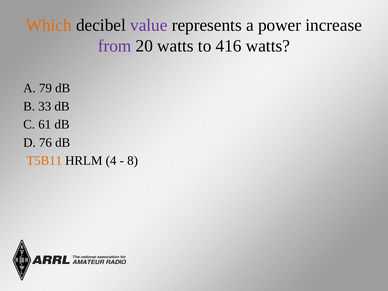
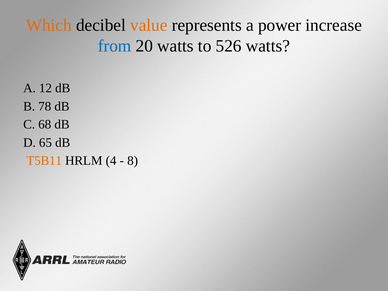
value colour: purple -> orange (149, 25)
from colour: purple -> blue (115, 46)
416: 416 -> 526 (229, 46)
79: 79 -> 12 (45, 88)
33: 33 -> 78 (45, 106)
61: 61 -> 68 (45, 124)
76: 76 -> 65 (45, 142)
